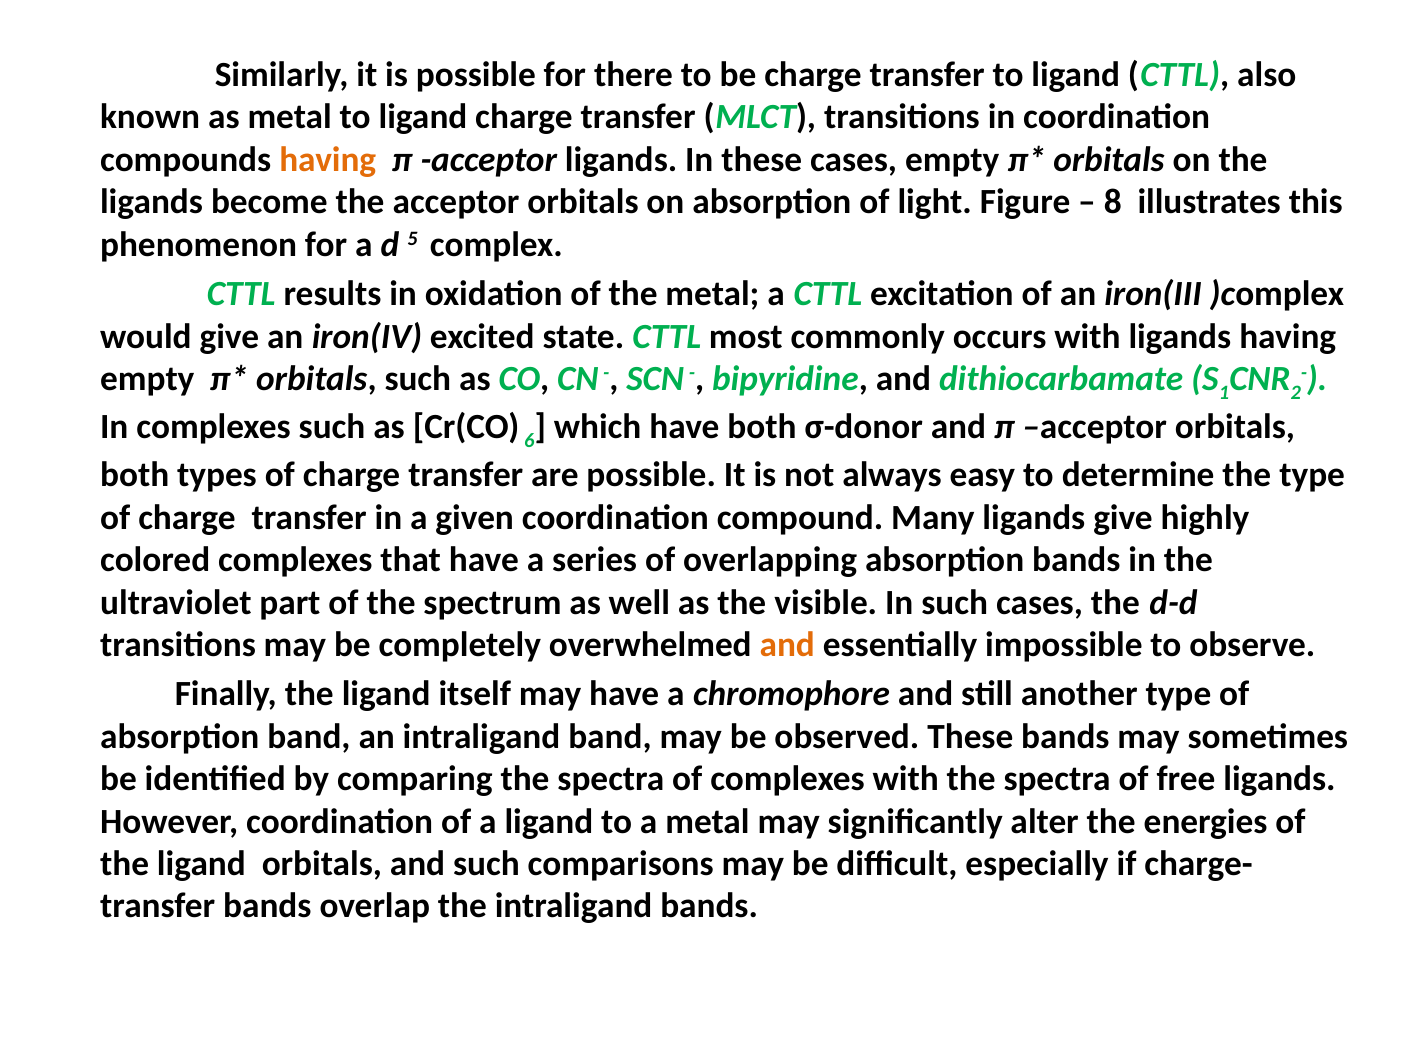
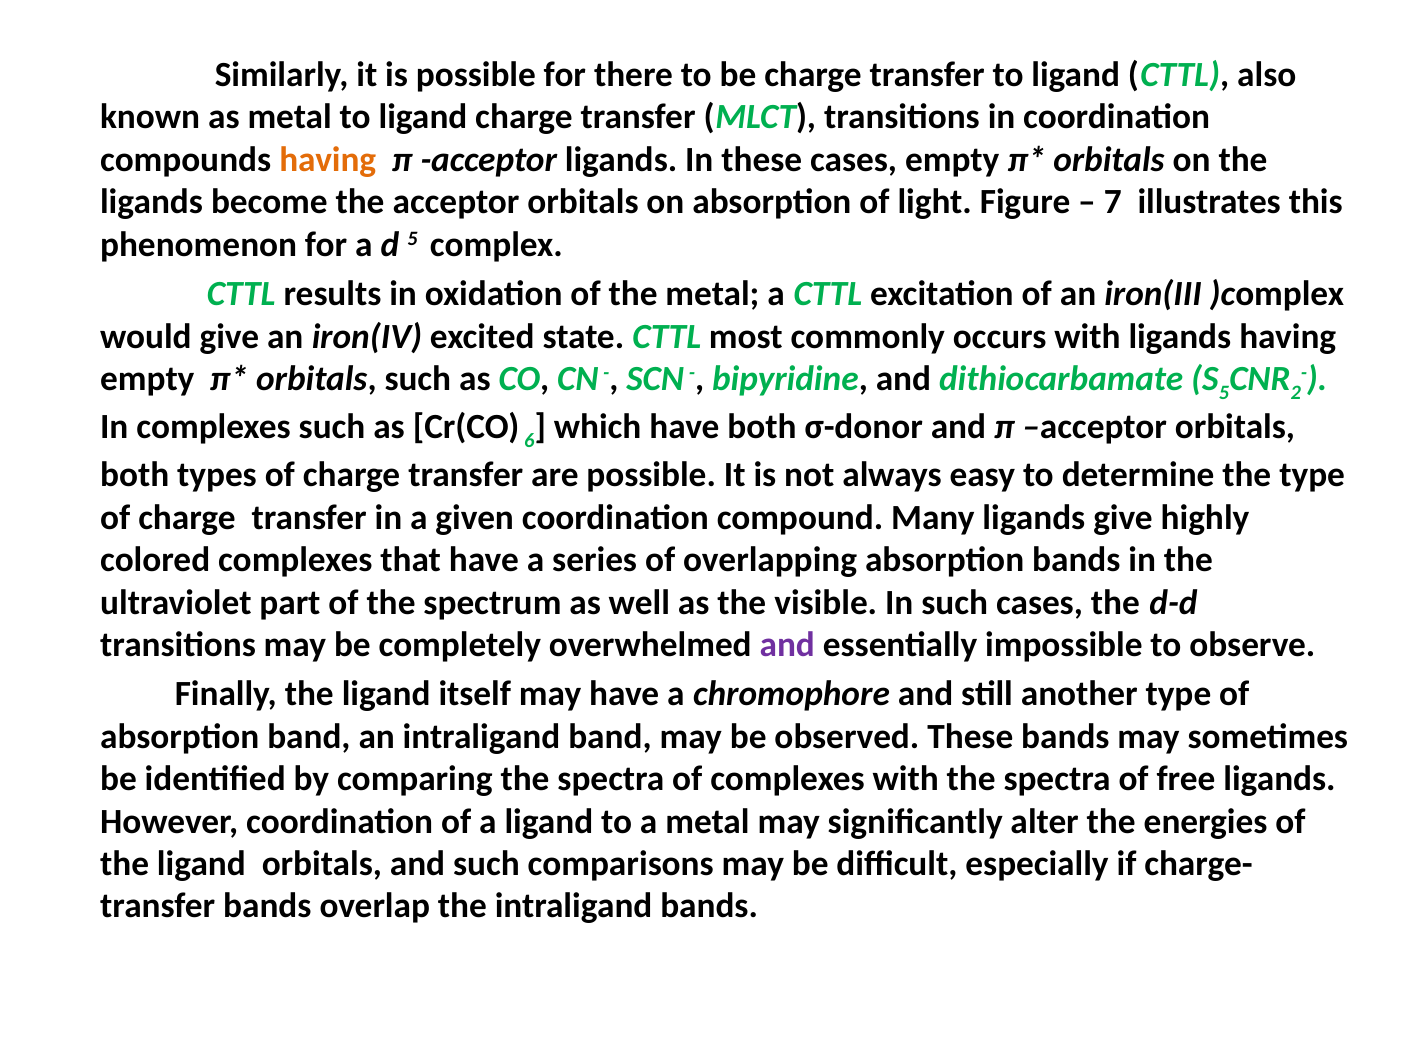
8: 8 -> 7 (1113, 202)
1: 1 -> 5 (1224, 392)
and colour: orange -> purple (787, 645)
